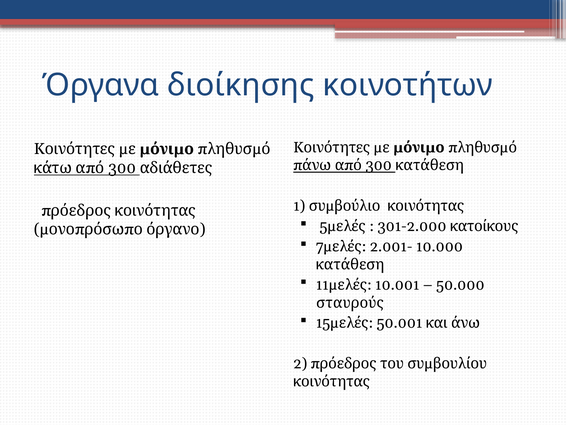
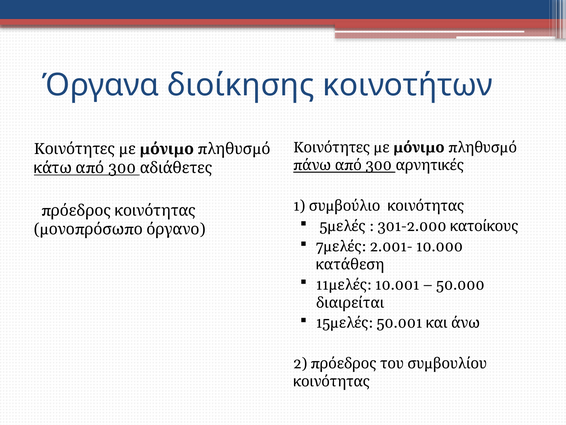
κατάθεση: κατάθεση -> αρνητικές (430, 165)
σταυρούς: σταυρούς -> διαιρείται (350, 302)
